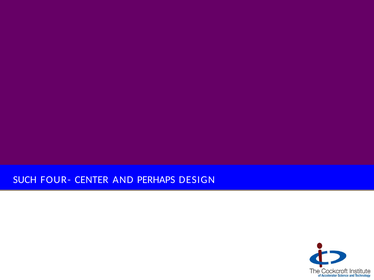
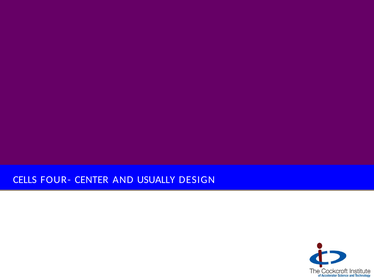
SUCH: SUCH -> CELLS (25, 180)
PERHAPS: PERHAPS -> USUALLY (156, 180)
